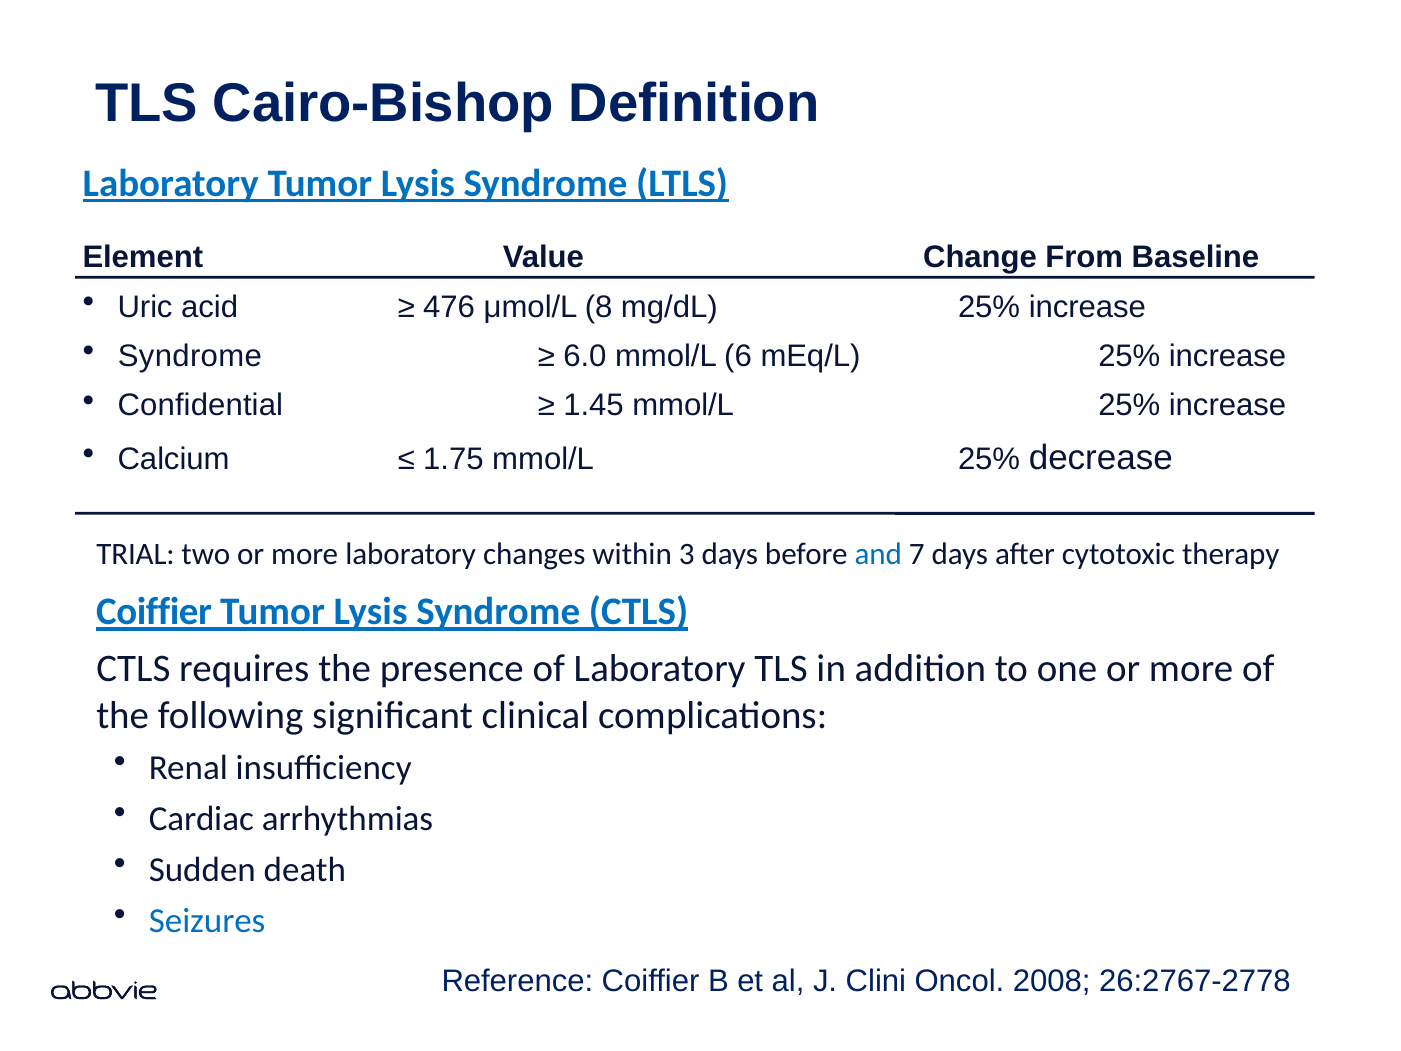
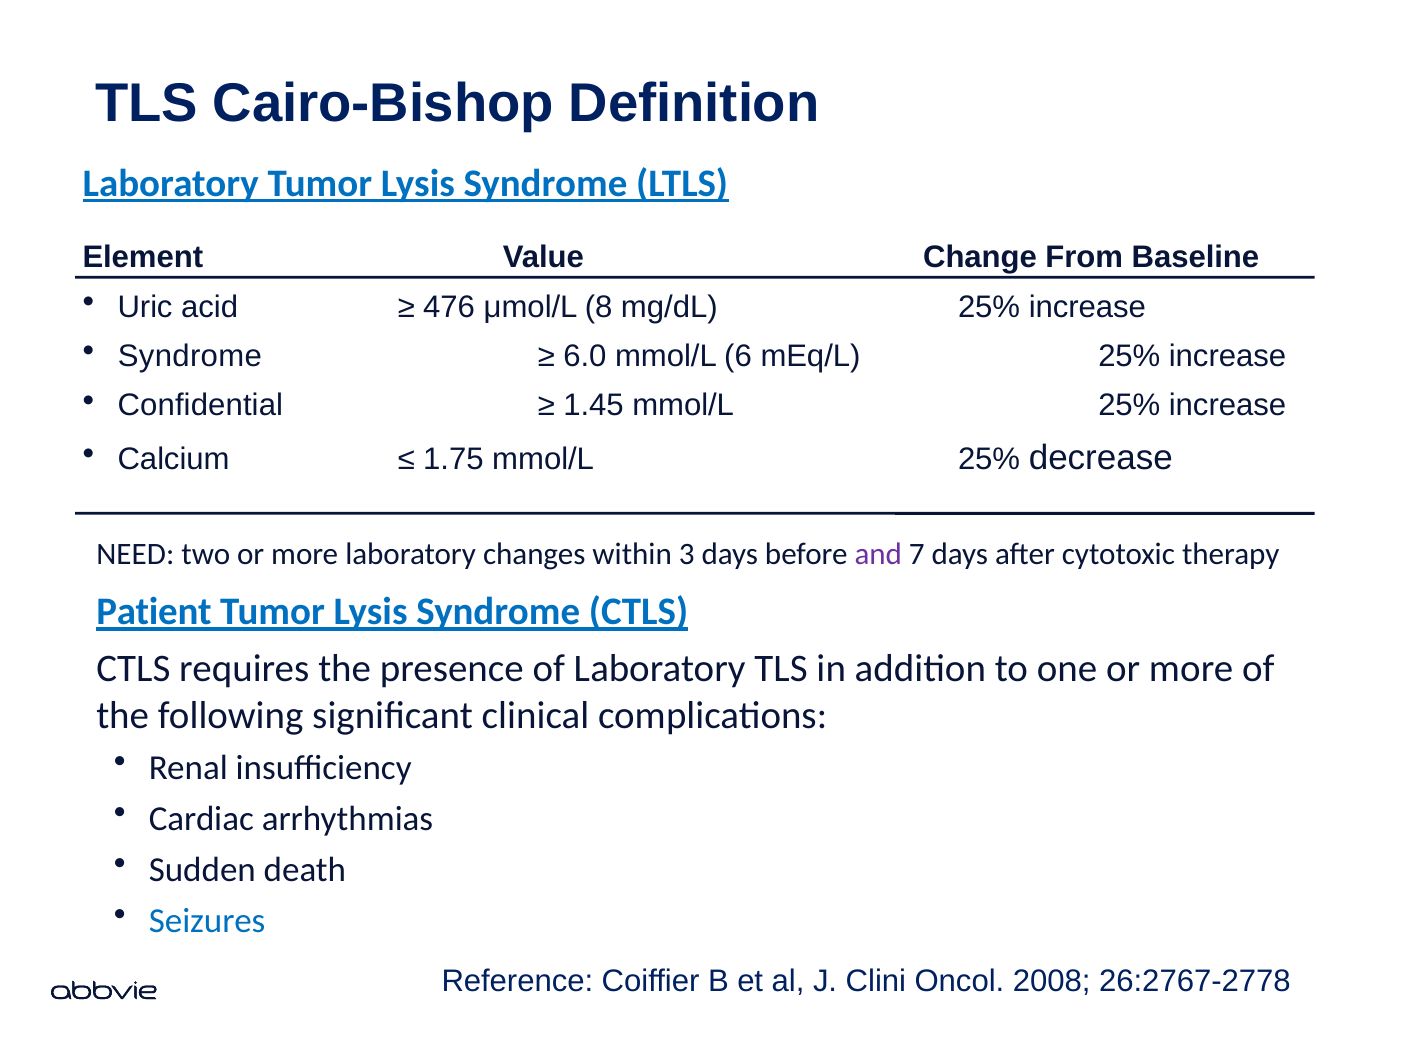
TRIAL: TRIAL -> NEED (135, 554)
and colour: blue -> purple (878, 554)
Coiffier: Coiffier -> Patient (154, 612)
